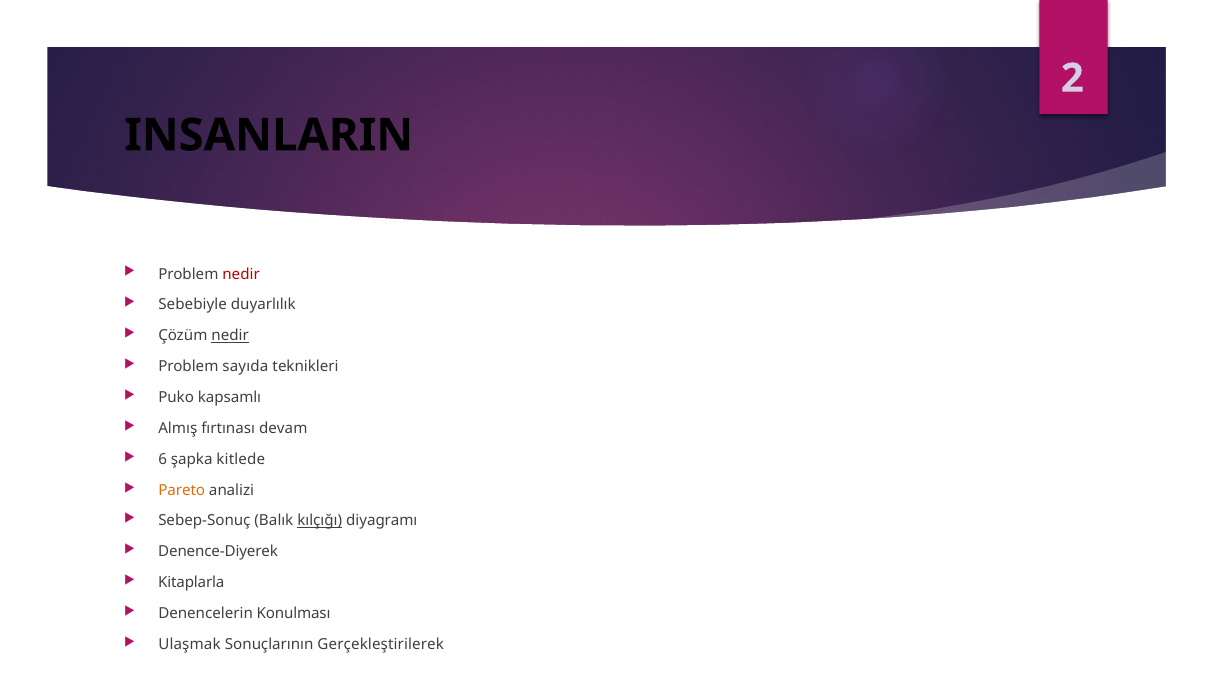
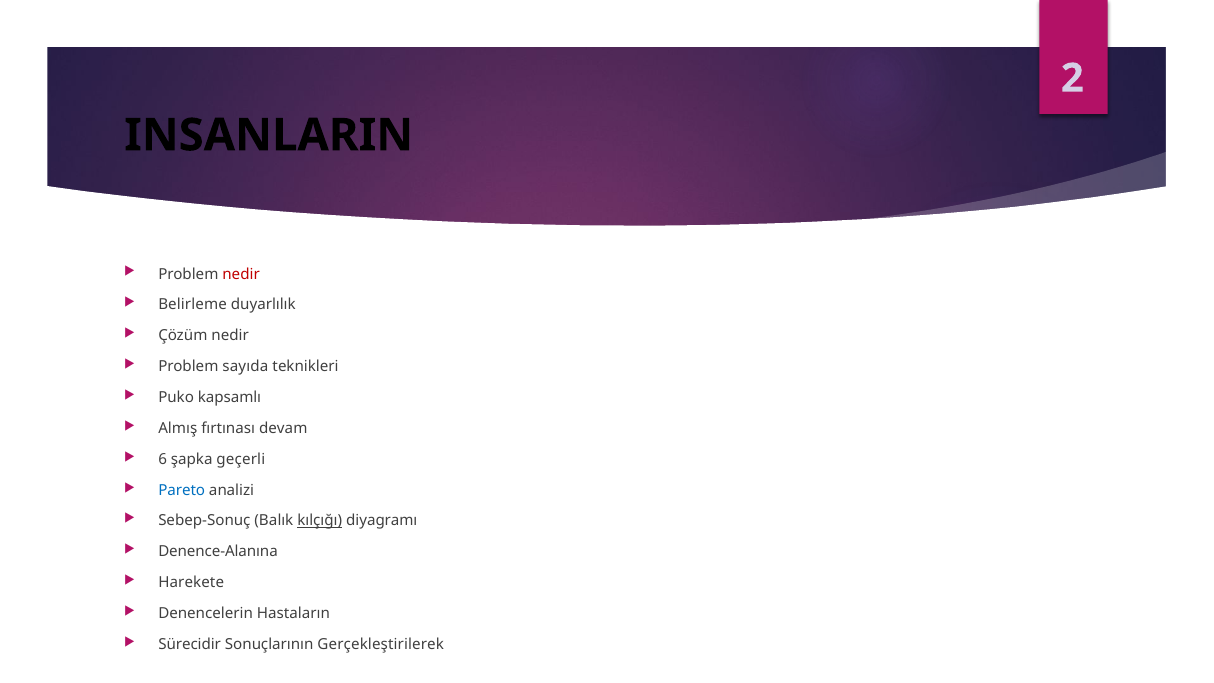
Sebebiyle: Sebebiyle -> Belirleme (193, 305)
nedir underline: present -> none (230, 336)
kitlede: kitlede -> geçerli (241, 459)
Pareto colour: orange -> blue (182, 490)
Denence-Diyerek: Denence-Diyerek -> Denence-Alanına (218, 552)
Kitaplarla: Kitaplarla -> Harekete (191, 583)
Konulması: Konulması -> Hastaların (293, 613)
Ulaşmak: Ulaşmak -> Sürecidir (190, 644)
